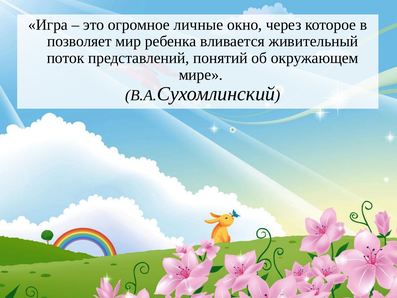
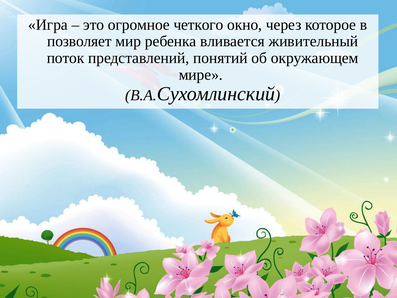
личные: личные -> четкого (198, 25)
